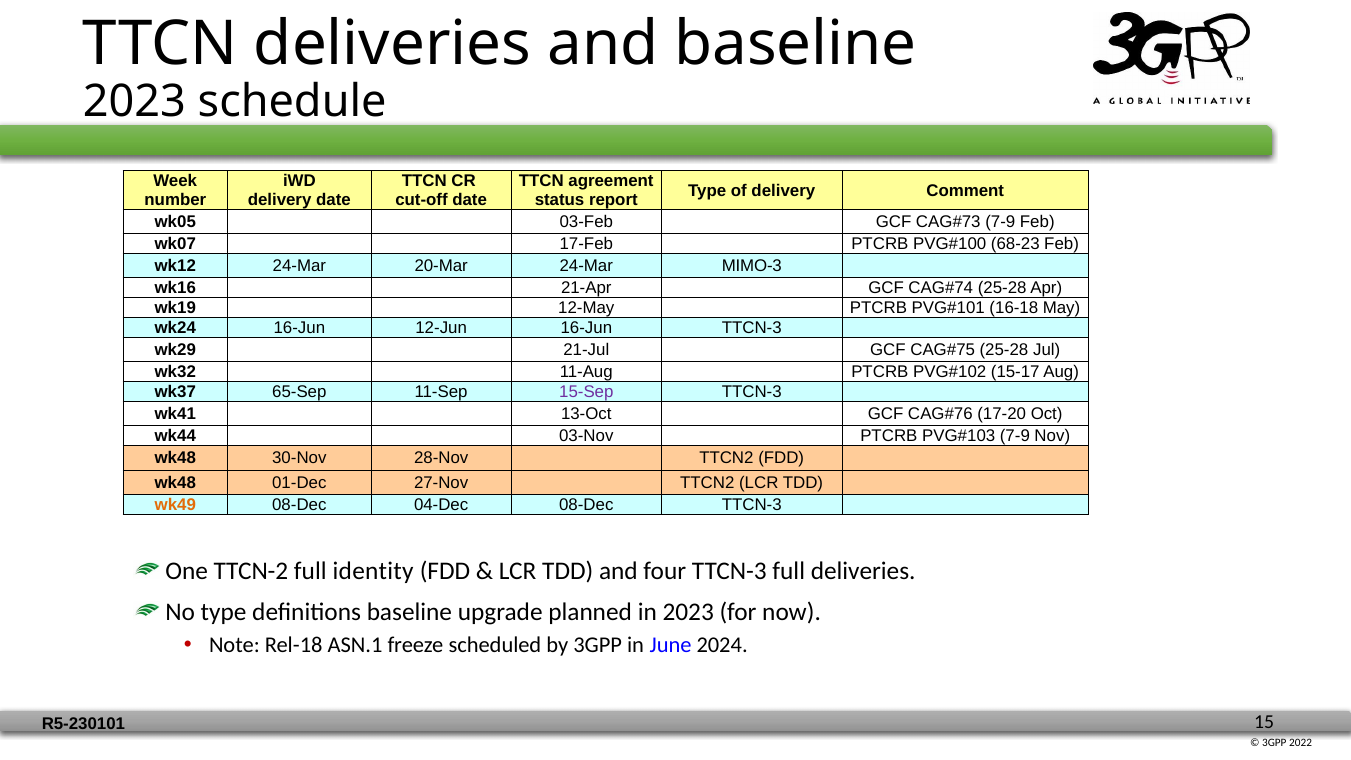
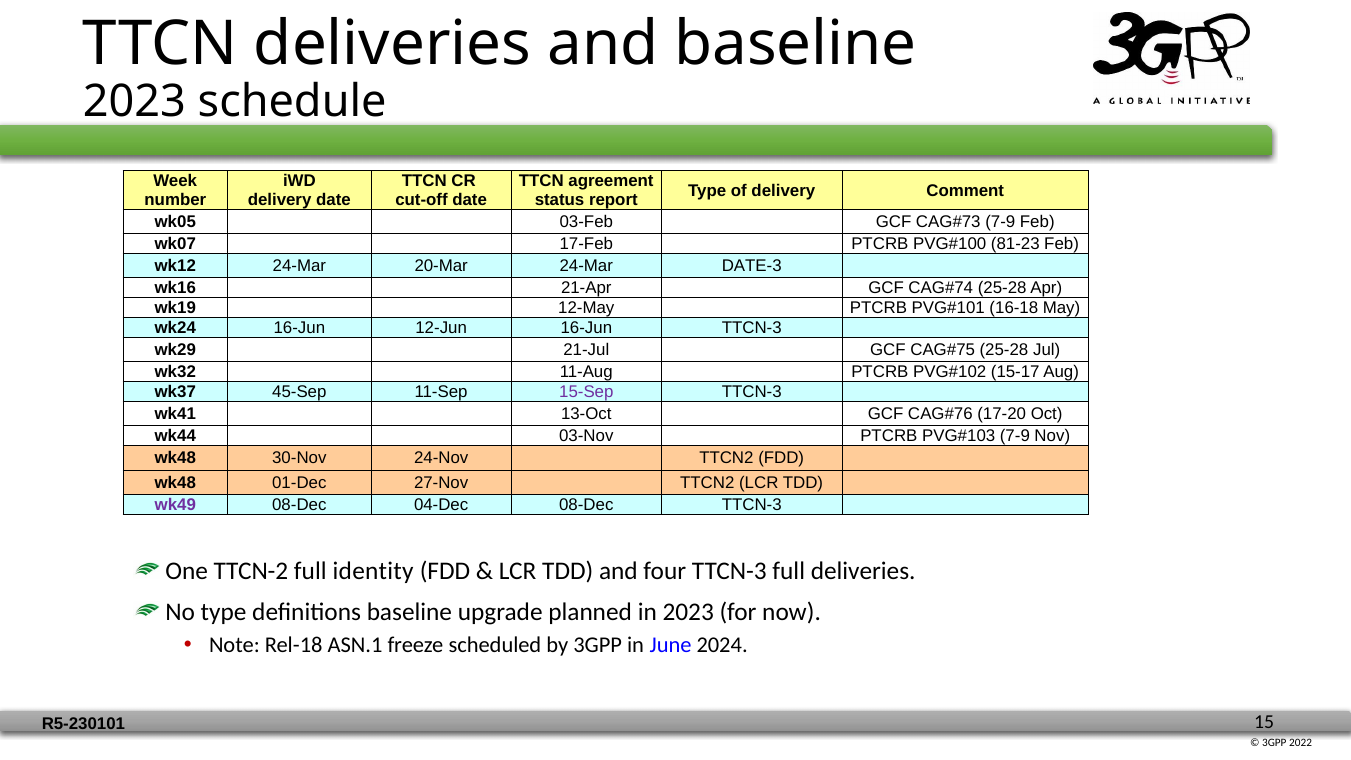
68-23: 68-23 -> 81-23 (1015, 244)
MIMO-3: MIMO-3 -> DATE-3 (752, 266)
65-Sep: 65-Sep -> 45-Sep (299, 392)
28-Nov: 28-Nov -> 24-Nov (441, 458)
wk49 colour: orange -> purple (175, 505)
